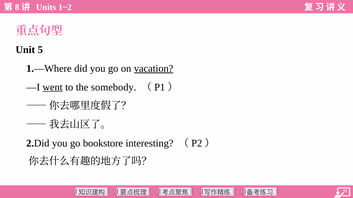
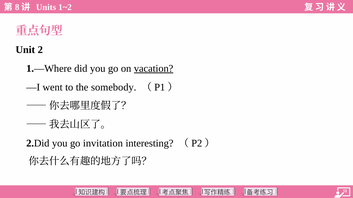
5: 5 -> 2 (40, 50)
went underline: present -> none (53, 87)
bookstore: bookstore -> invitation (103, 144)
